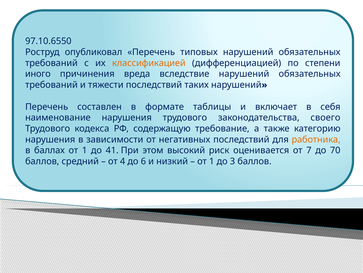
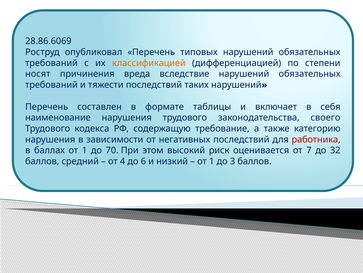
97.10.6550: 97.10.6550 -> 28.86.6069 (48, 41)
иного: иного -> носят (38, 74)
работника colour: orange -> red (316, 139)
41: 41 -> 70 (112, 150)
70: 70 -> 32 (335, 150)
